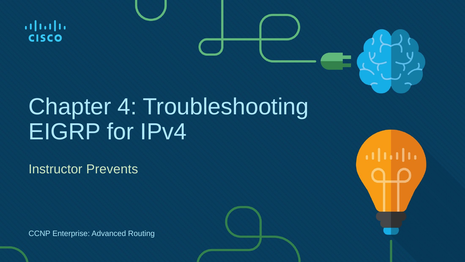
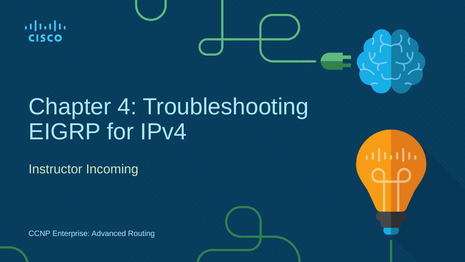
Prevents: Prevents -> Incoming (112, 169)
